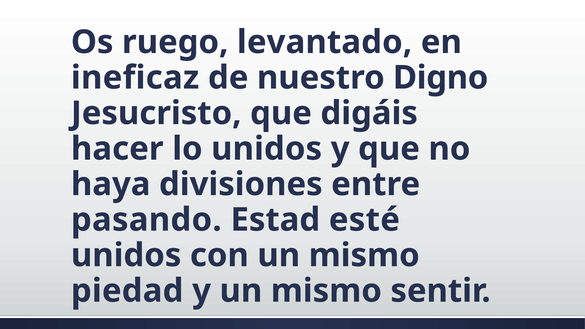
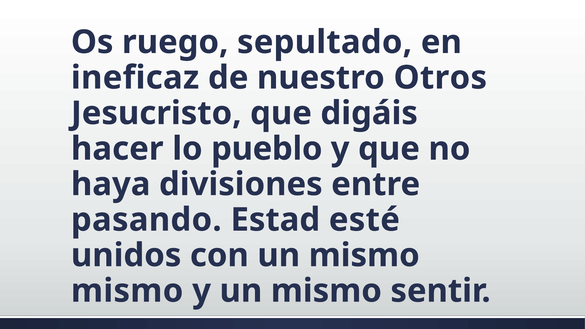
levantado: levantado -> sepultado (325, 42)
Digno: Digno -> Otros (440, 78)
lo unidos: unidos -> pueblo (267, 149)
piedad: piedad -> mismo (127, 291)
